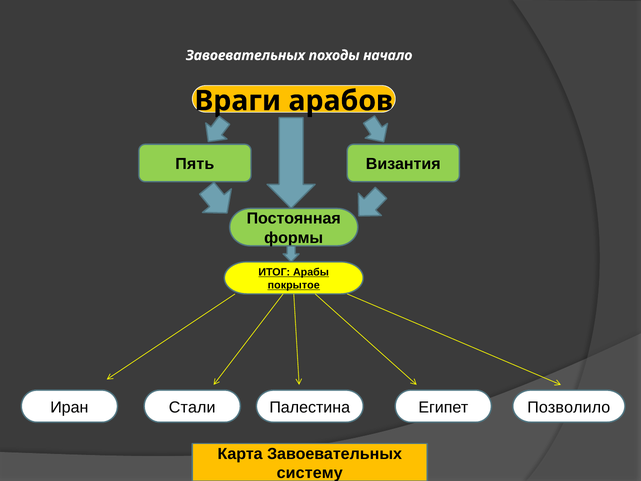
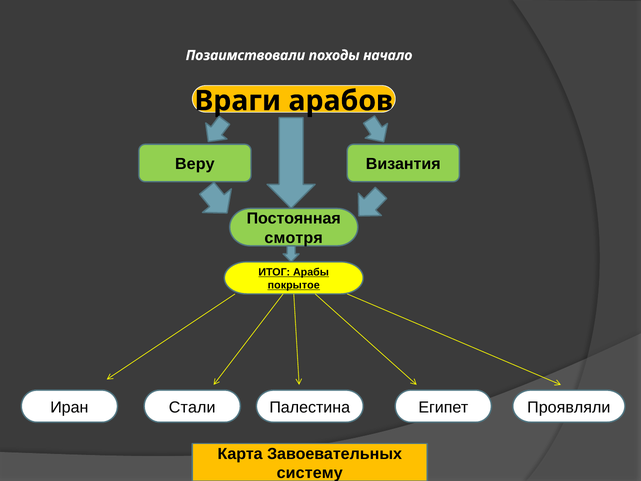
Завоевательных: Завоевательных -> Позаимствовали (245, 55)
Пять: Пять -> Веру (195, 164)
формы: формы -> смотря (294, 238)
Позволило: Позволило -> Проявляли (569, 407)
